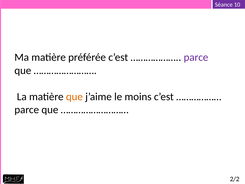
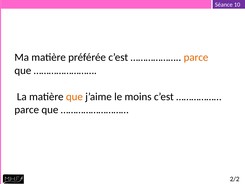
parce colour: purple -> orange (196, 57)
